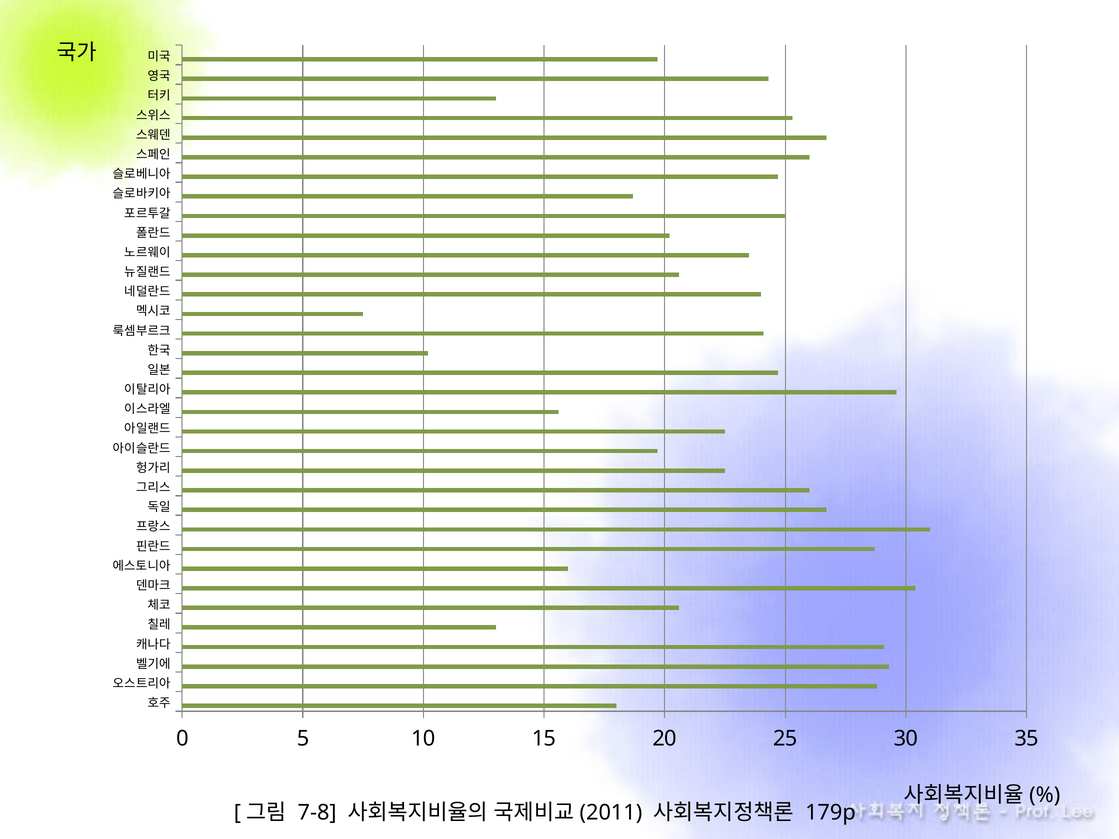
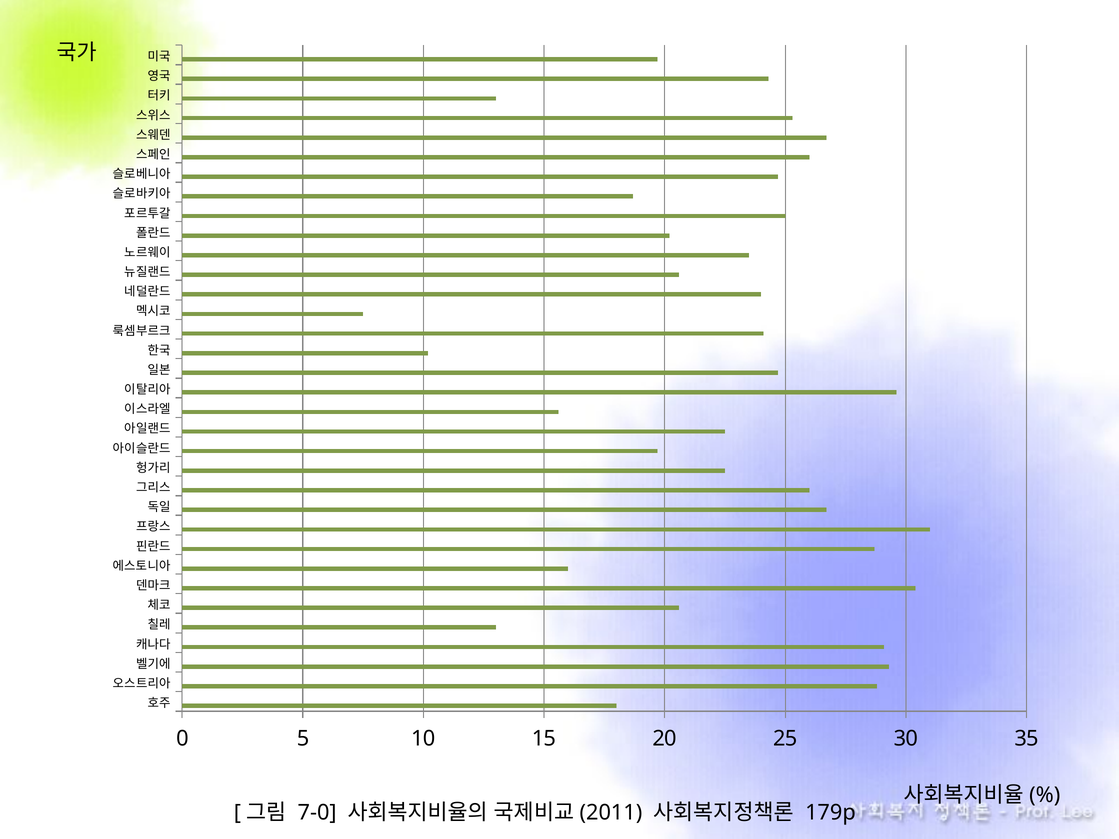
7-8: 7-8 -> 7-0 (317, 813)
